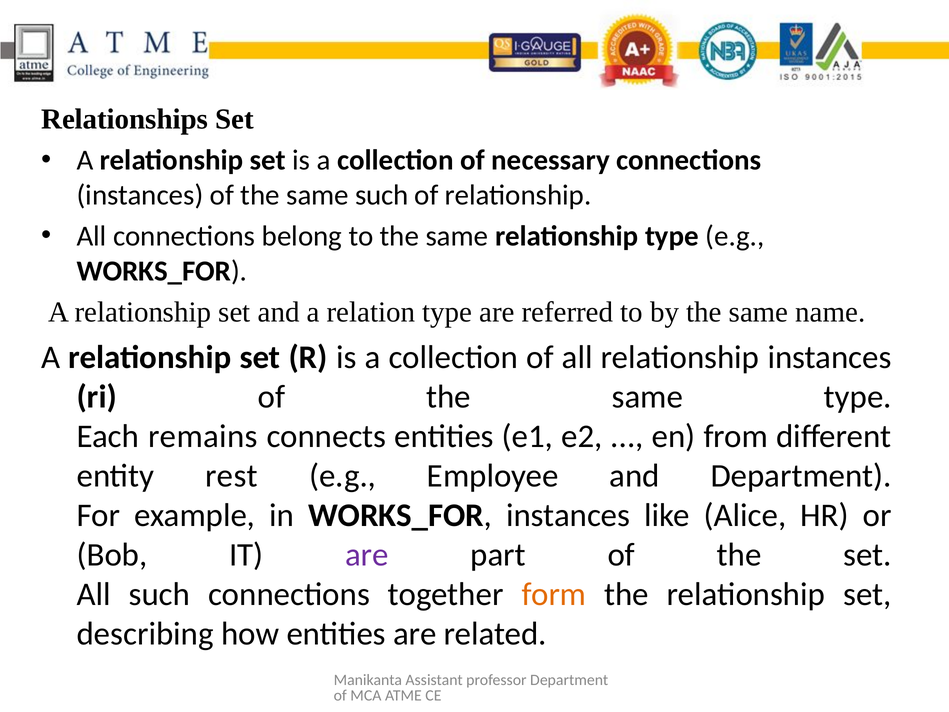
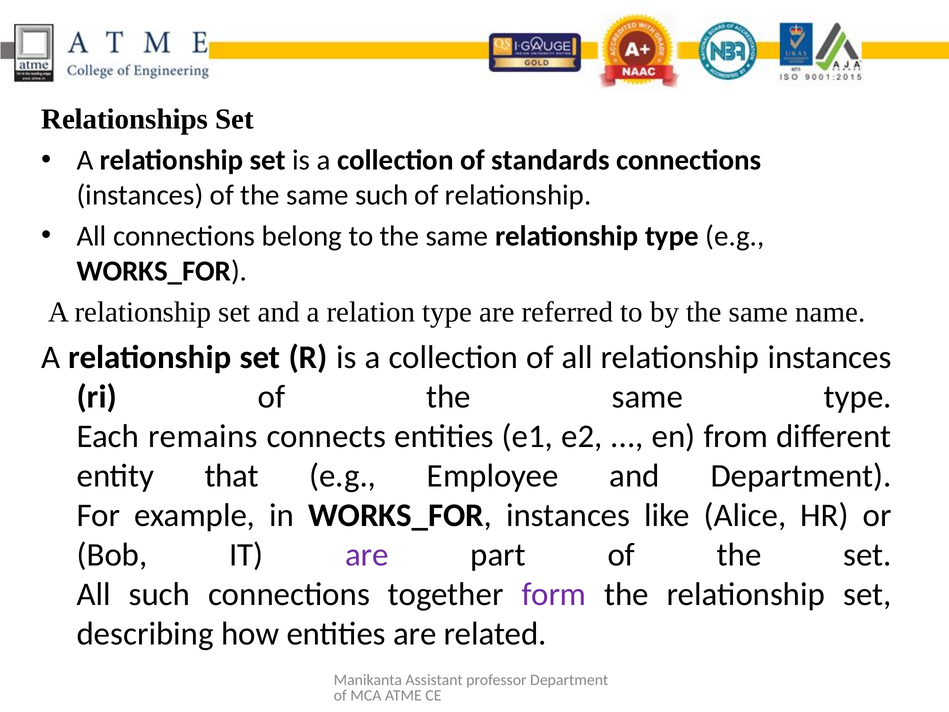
necessary: necessary -> standards (551, 160)
rest: rest -> that (232, 476)
form colour: orange -> purple (554, 594)
